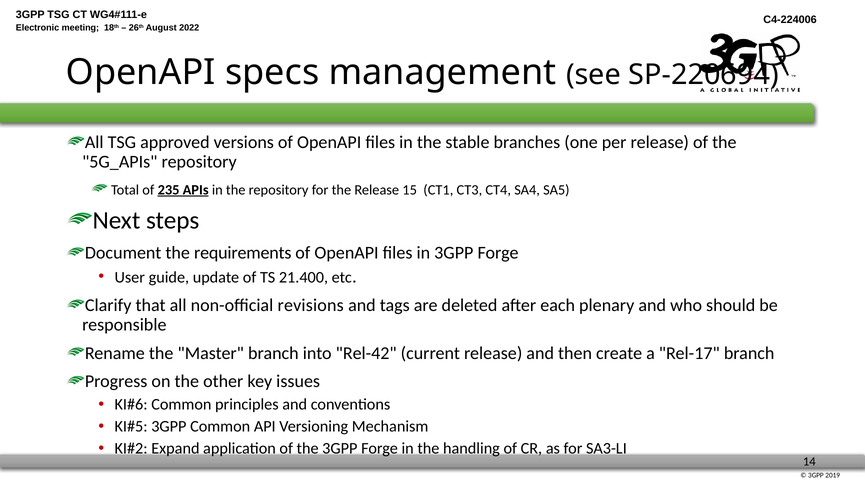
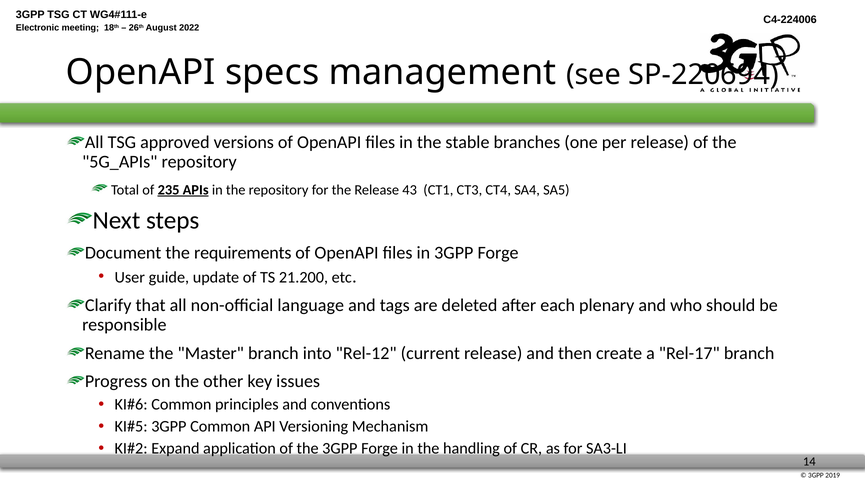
15: 15 -> 43 (410, 190)
21.400: 21.400 -> 21.200 (303, 278)
revisions: revisions -> language (311, 306)
Rel-42: Rel-42 -> Rel-12 (366, 354)
